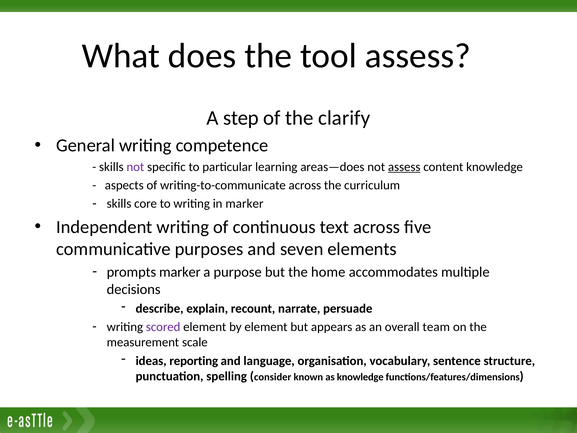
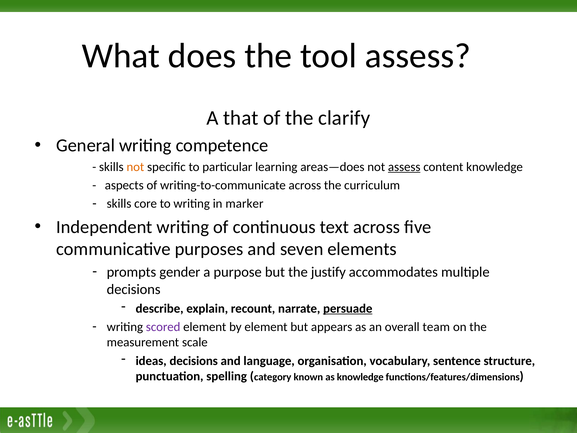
step: step -> that (241, 118)
not colour: purple -> orange (135, 167)
prompts marker: marker -> gender (180, 272)
home: home -> justify (328, 272)
persuade underline: none -> present (348, 308)
ideas reporting: reporting -> decisions (194, 361)
consider: consider -> category (273, 377)
